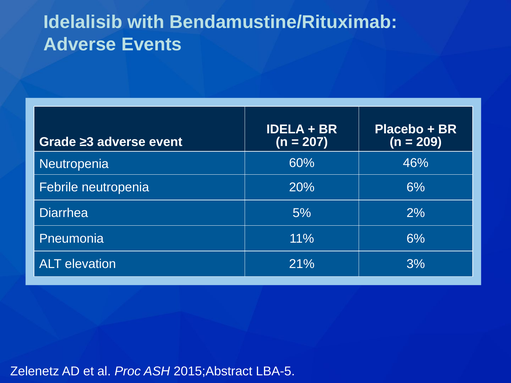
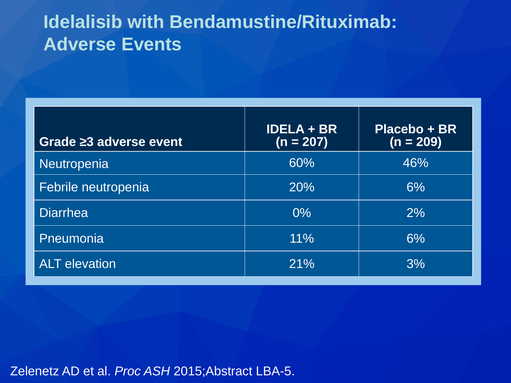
5%: 5% -> 0% (302, 213)
